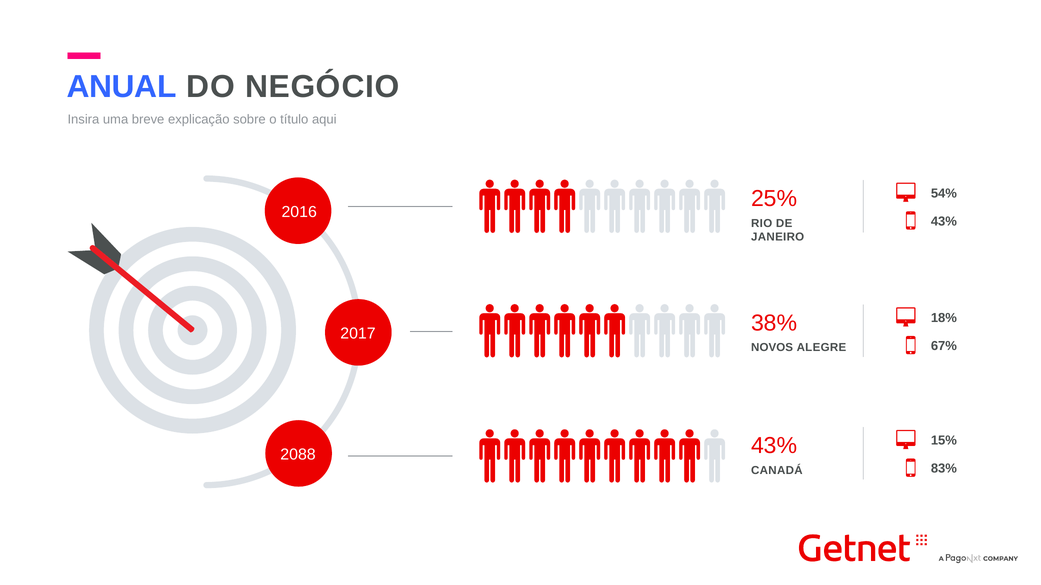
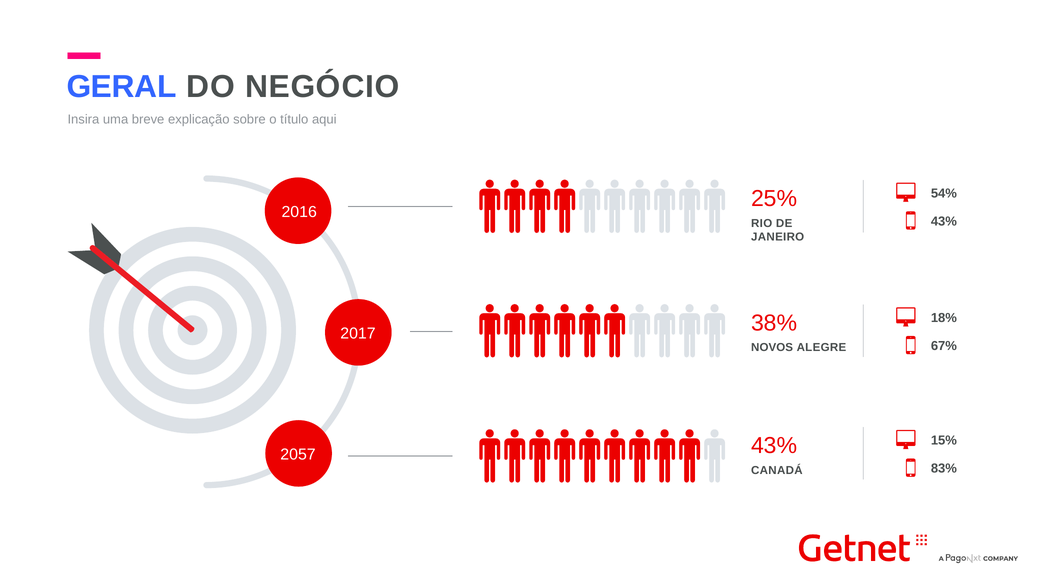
ANUAL: ANUAL -> GERAL (122, 87)
2088: 2088 -> 2057 (298, 455)
